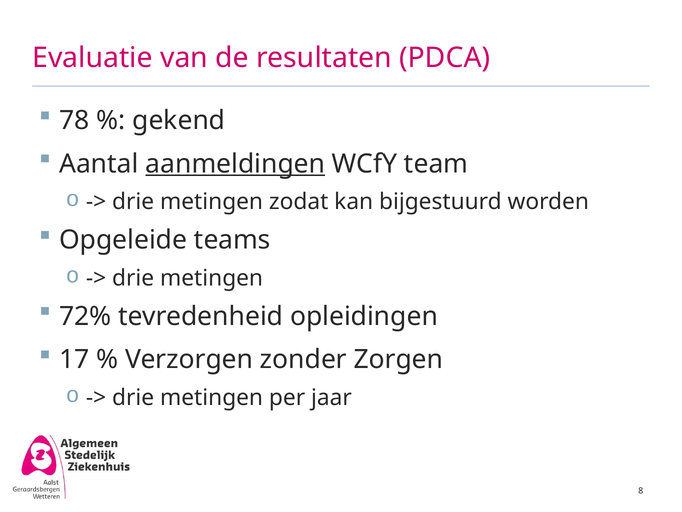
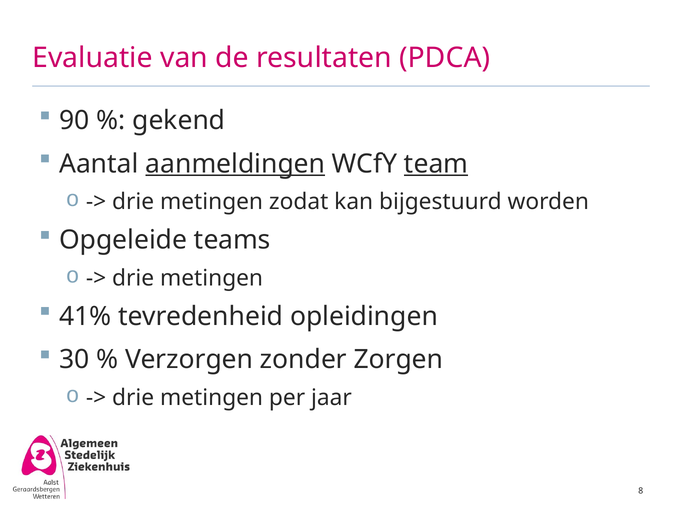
78: 78 -> 90 (74, 120)
team underline: none -> present (436, 164)
72%: 72% -> 41% (85, 316)
17: 17 -> 30 (74, 359)
